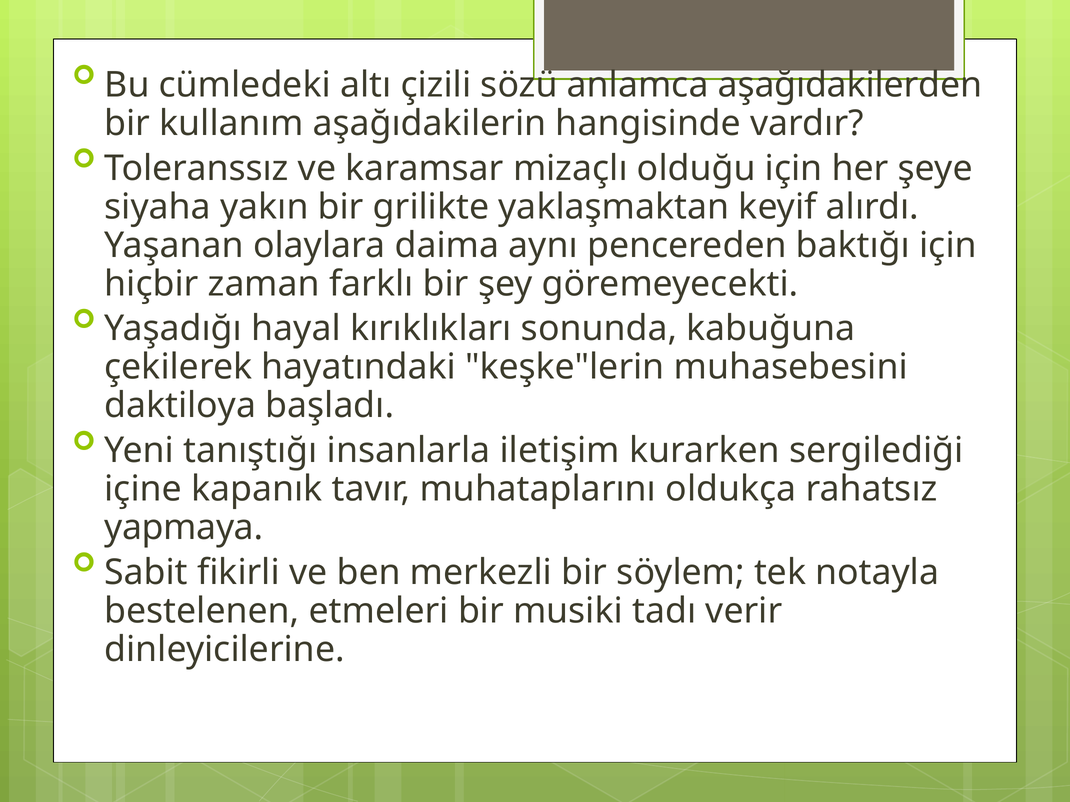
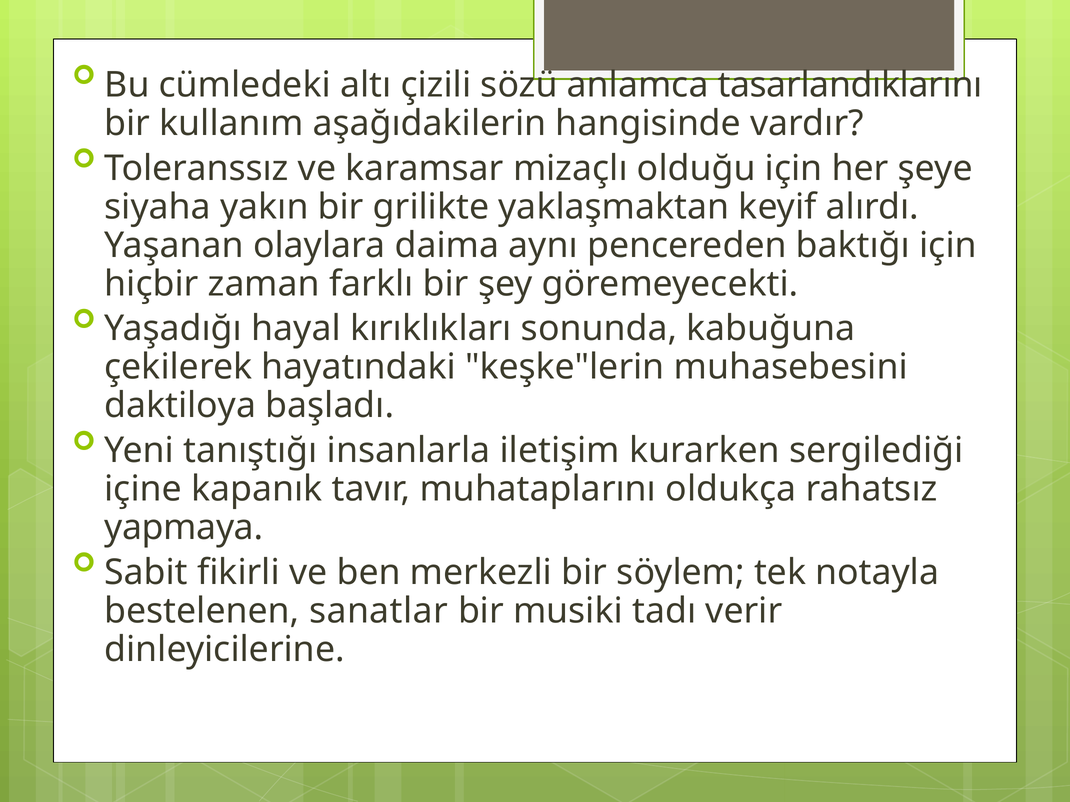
aşağıdakilerden: aşağıdakilerden -> tasarlandıklarını (850, 85)
etmeleri: etmeleri -> sanatlar (378, 611)
